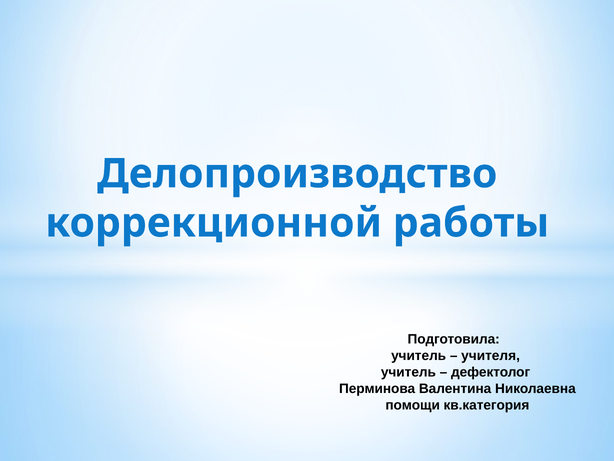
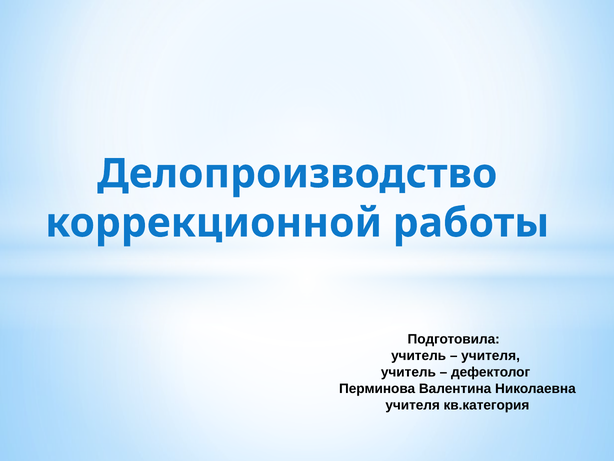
помощи: помощи -> учителя (413, 405)
